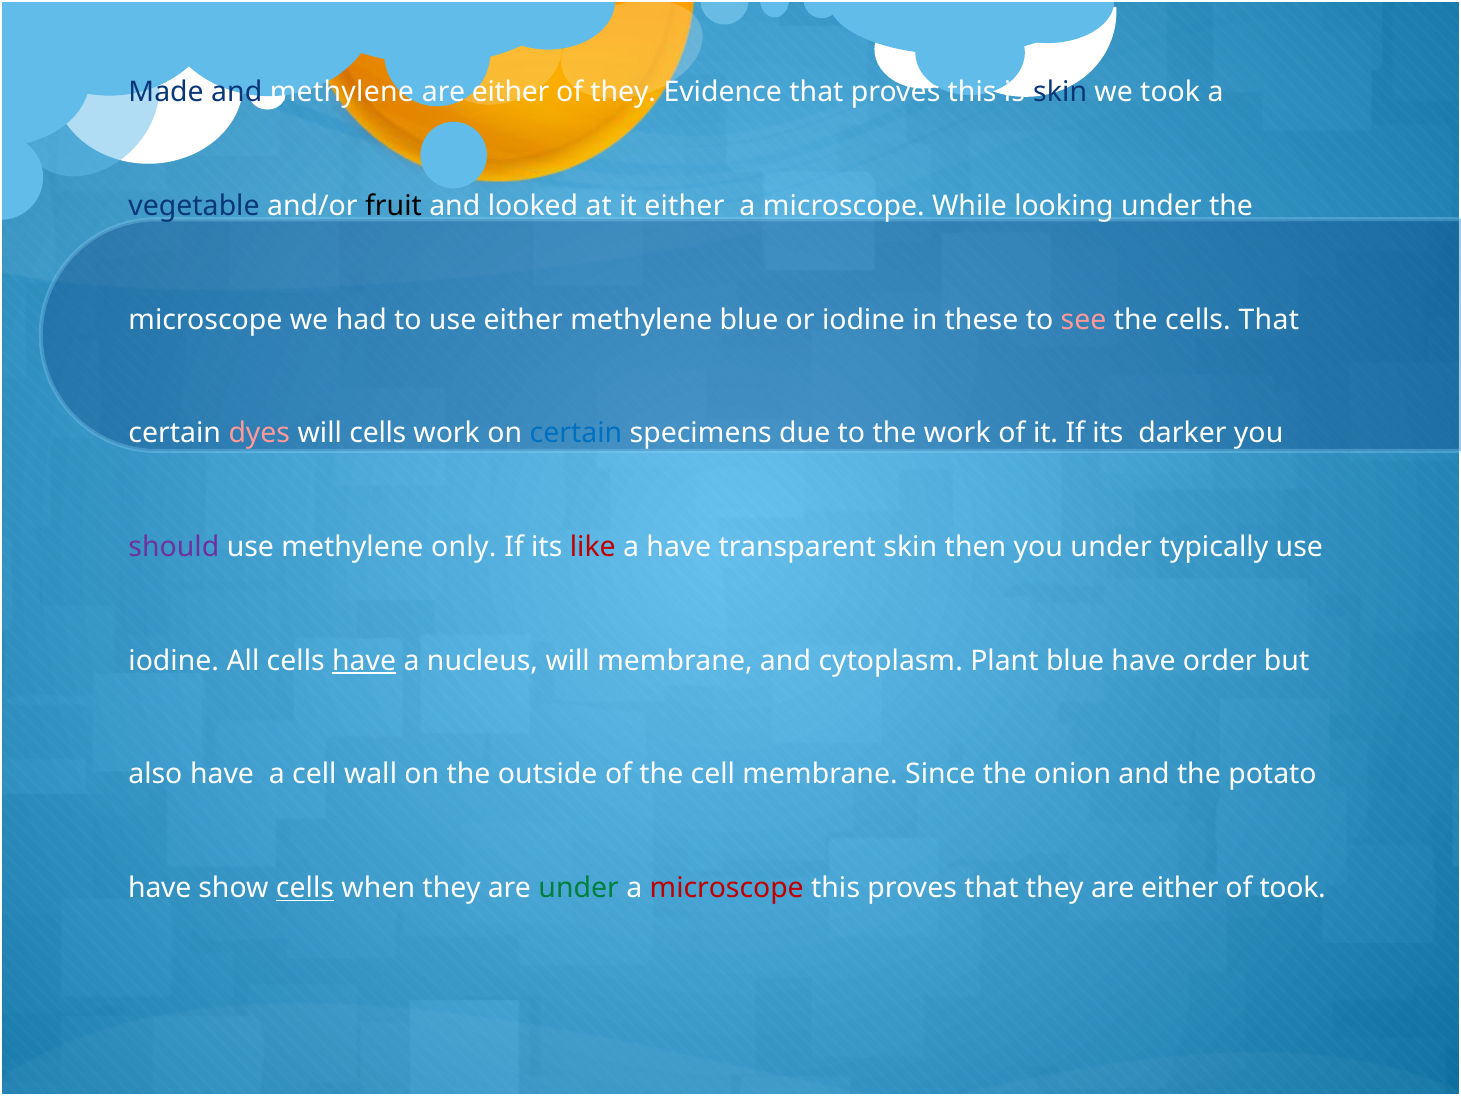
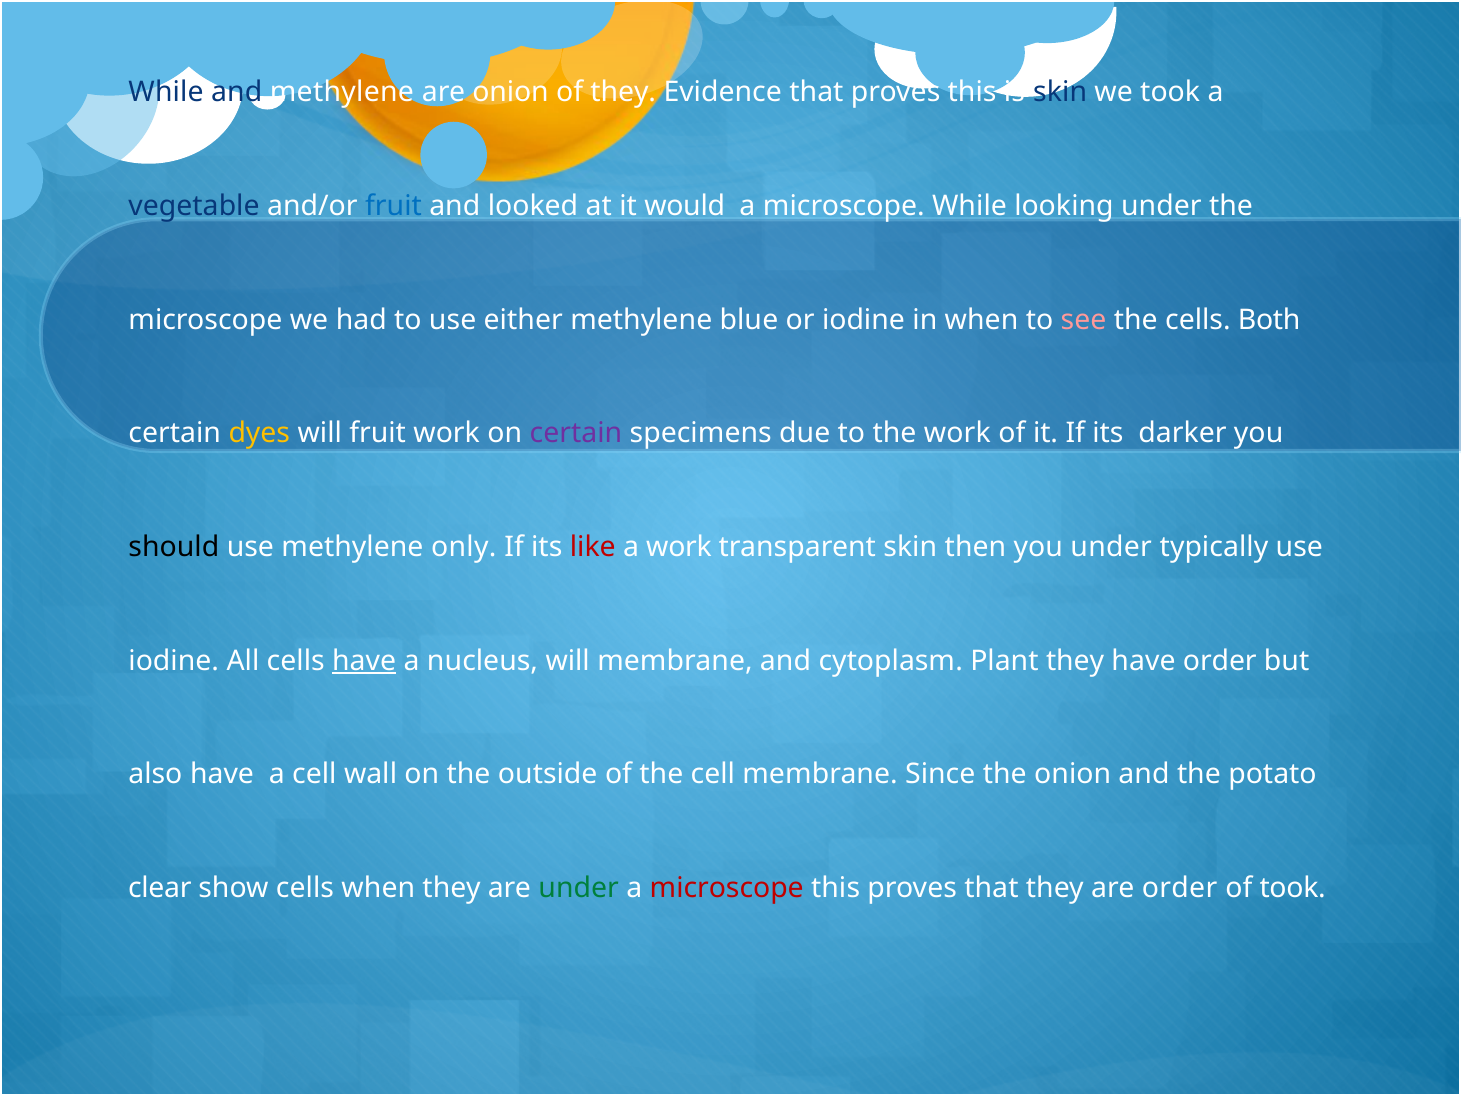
Made: Made -> While (166, 92)
either: either -> onion (510, 92)
fruit colour: black -> blue (393, 206)
it either: either -> would (685, 206)
in these: these -> when (982, 320)
cells That: That -> Both (1269, 320)
dyes colour: pink -> yellow (259, 433)
will cells: cells -> fruit (378, 433)
certain colour: blue -> purple (576, 433)
should colour: purple -> black (174, 547)
a have: have -> work (679, 547)
Plant blue: blue -> they (1075, 661)
have: have -> clear (160, 888)
cells underline: present -> none (305, 888)
they are either: either -> order (1180, 888)
